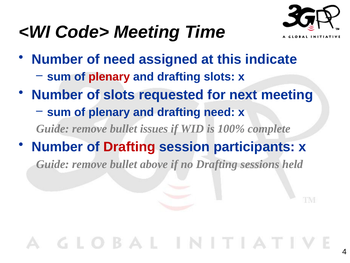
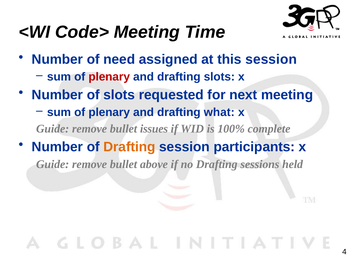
this indicate: indicate -> session (271, 59)
drafting need: need -> what (219, 112)
Drafting colour: red -> orange (129, 146)
